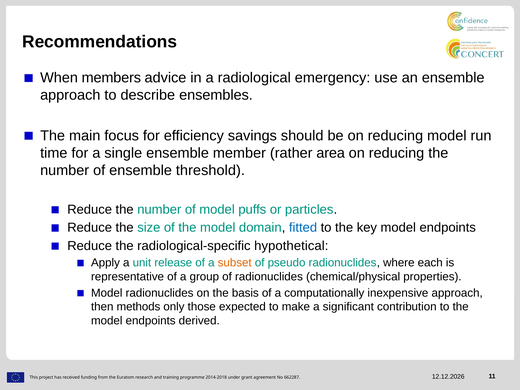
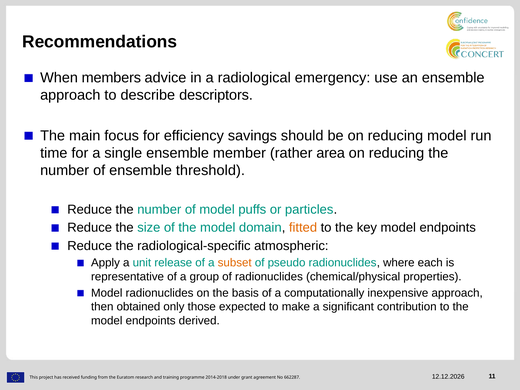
ensembles: ensembles -> descriptors (216, 95)
fitted colour: blue -> orange (303, 228)
hypothetical: hypothetical -> atmospheric (291, 246)
methods: methods -> obtained (138, 307)
